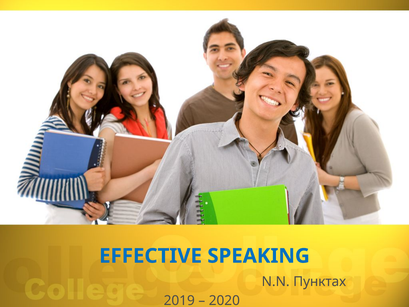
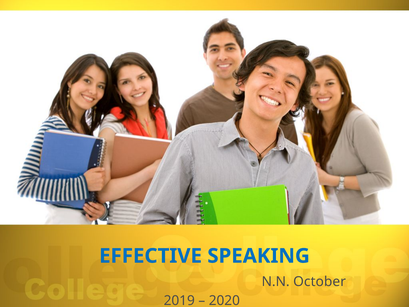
Пунктах: Пунктах -> October (320, 281)
